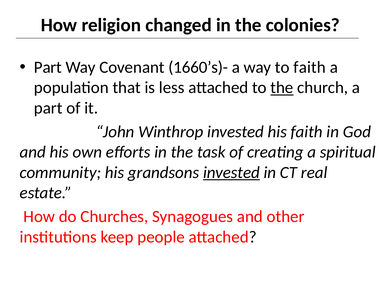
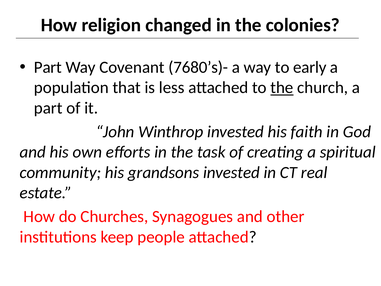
1660’s)-: 1660’s)- -> 7680’s)- (198, 67)
to faith: faith -> early (310, 67)
invested underline: present -> none (231, 172)
